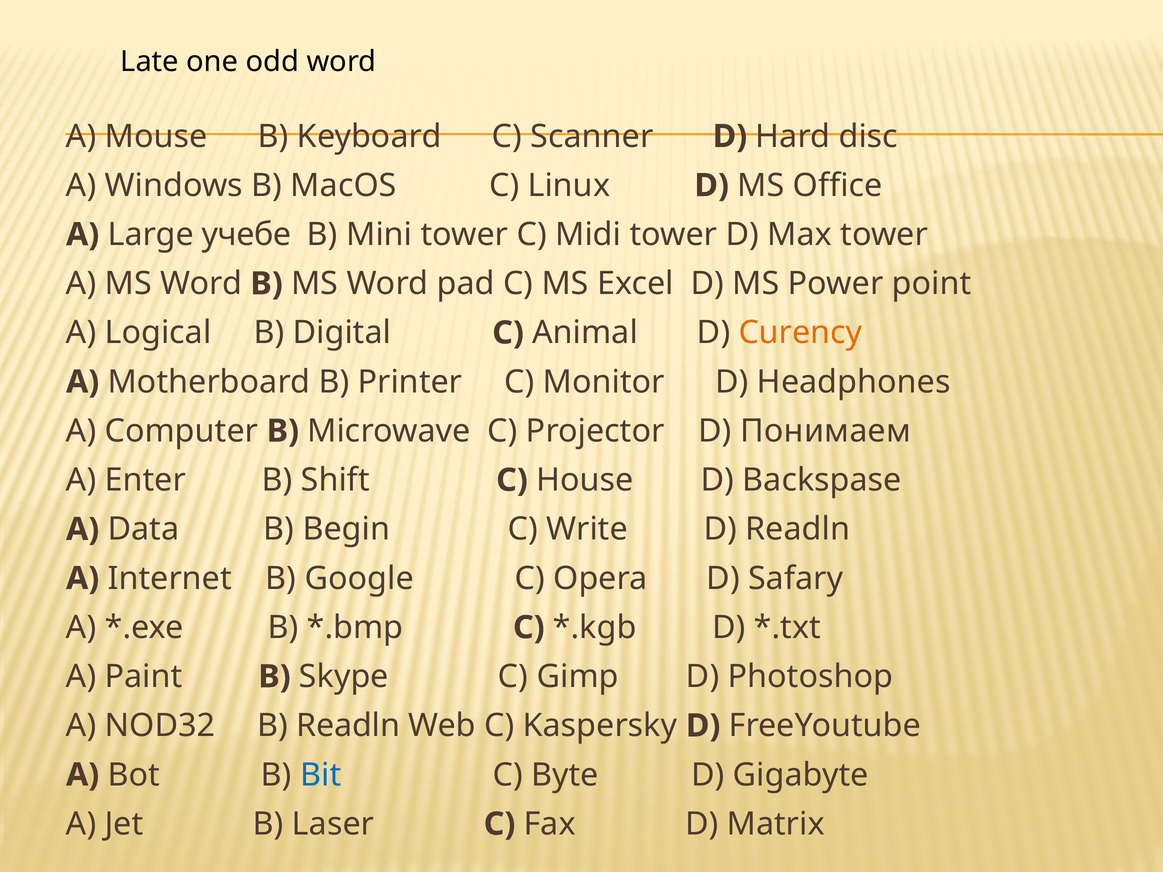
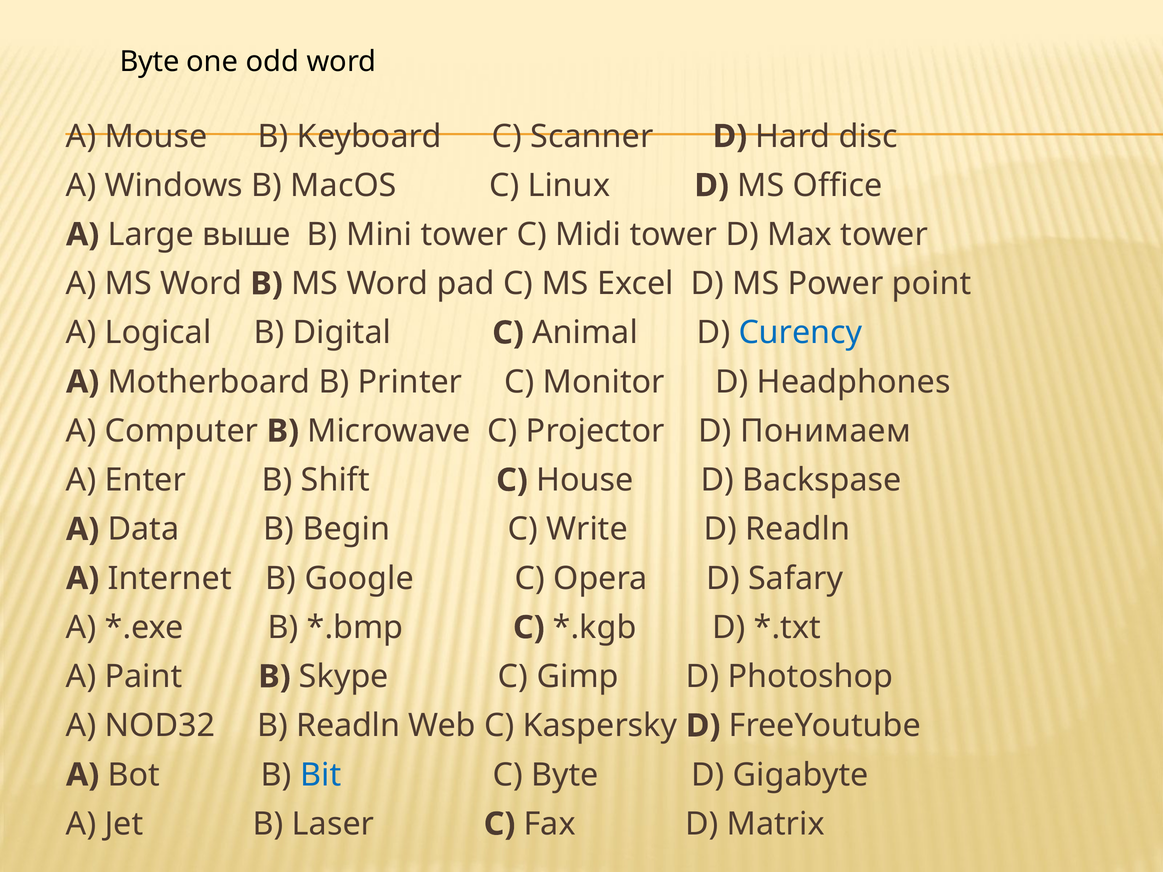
Late: Late -> Byte (150, 62)
учебе: учебе -> выше (246, 235)
Curency colour: orange -> blue (800, 333)
